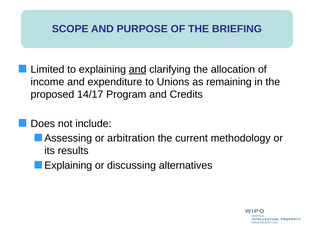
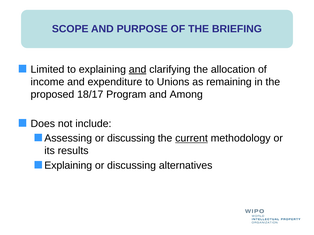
14/17: 14/17 -> 18/17 (90, 95)
Credits: Credits -> Among (186, 95)
Assessing or arbitration: arbitration -> discussing (131, 139)
current underline: none -> present (192, 139)
